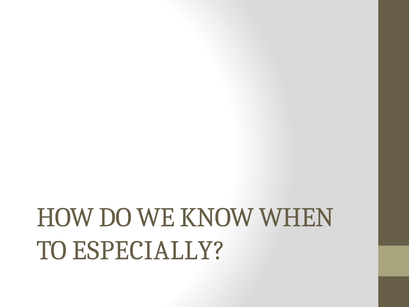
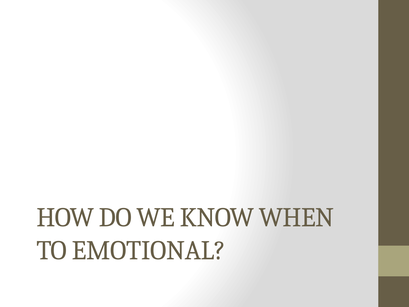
ESPECIALLY: ESPECIALLY -> EMOTIONAL (149, 250)
